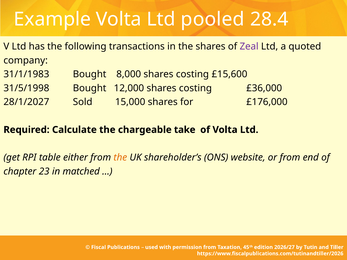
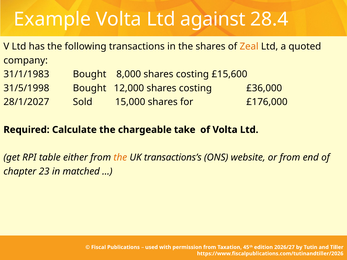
pooled: pooled -> against (213, 19)
Zeal colour: purple -> orange (249, 47)
shareholder’s: shareholder’s -> transactions’s (173, 158)
